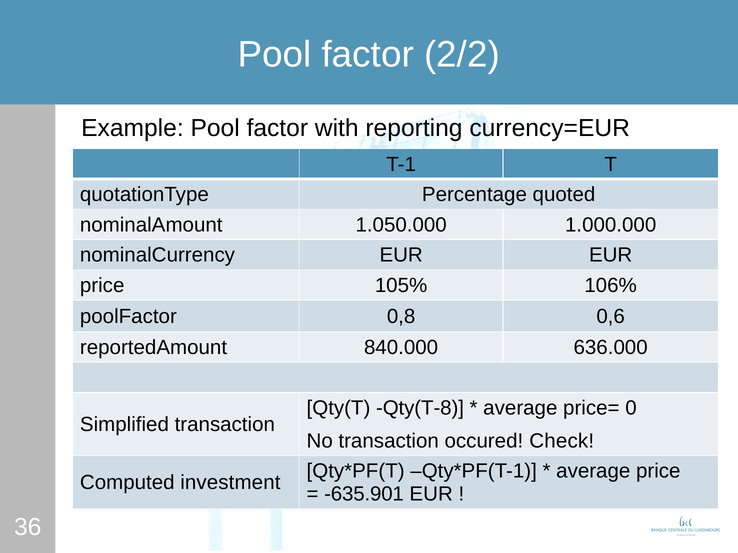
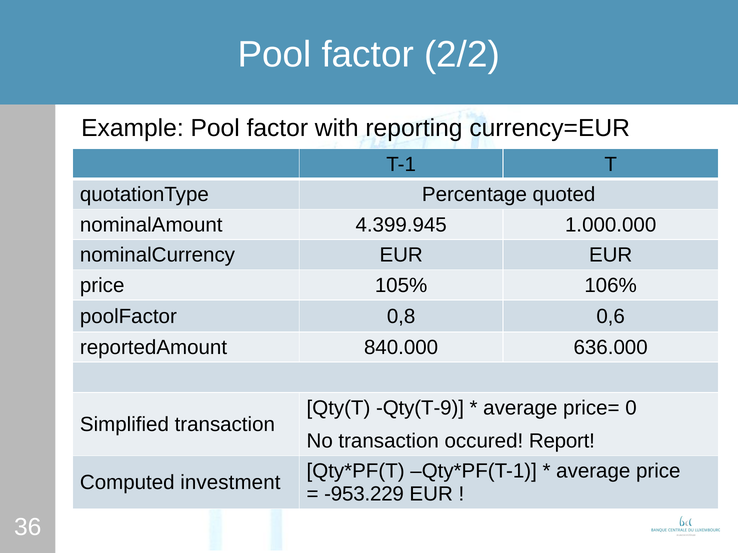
1.050.000: 1.050.000 -> 4.399.945 (401, 225)
Qty(T-8: Qty(T-8 -> Qty(T-9 (420, 408)
Check: Check -> Report (562, 441)
-635.901: -635.901 -> -953.229 (364, 494)
